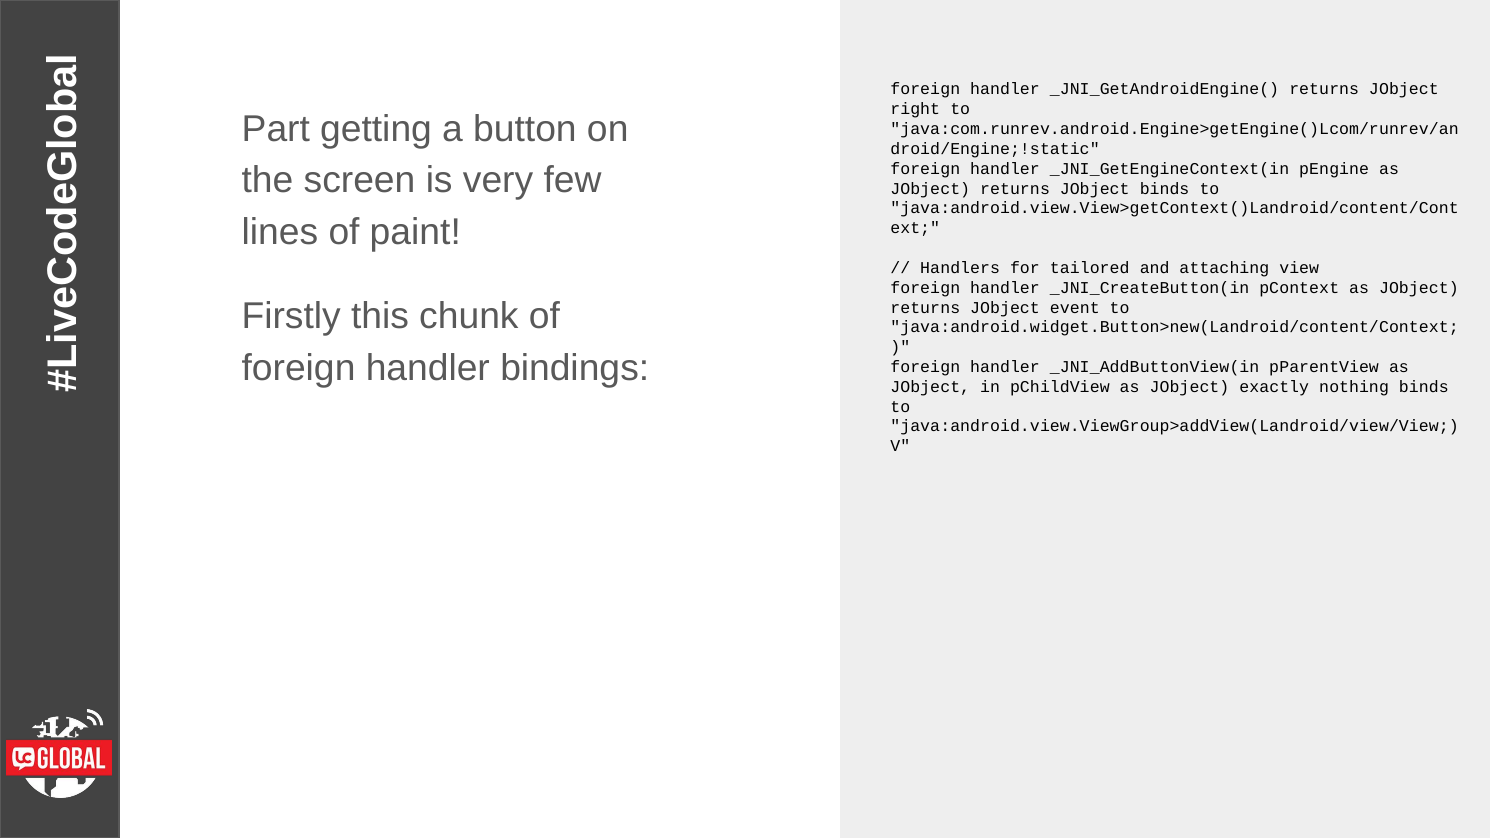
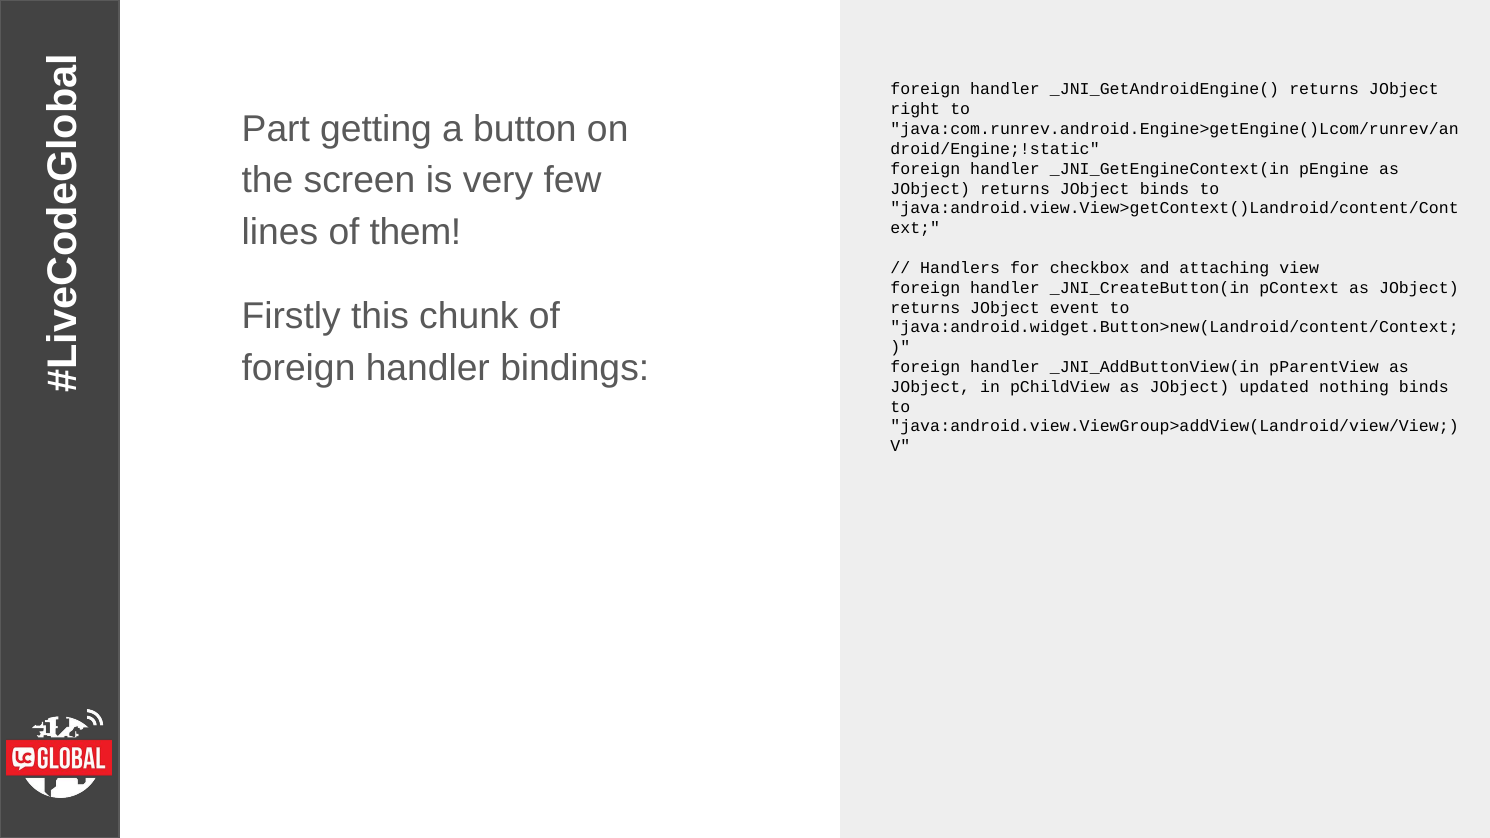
paint: paint -> them (415, 232)
tailored: tailored -> checkbox (1090, 268)
exactly: exactly -> updated (1274, 387)
